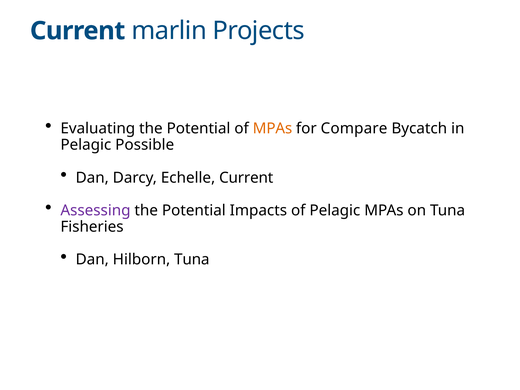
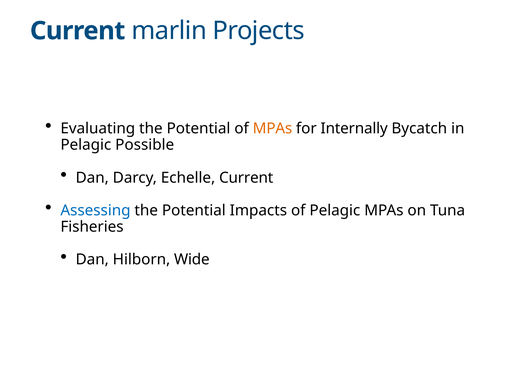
Compare: Compare -> Internally (354, 128)
Assessing colour: purple -> blue (95, 210)
Hilborn Tuna: Tuna -> Wide (192, 260)
